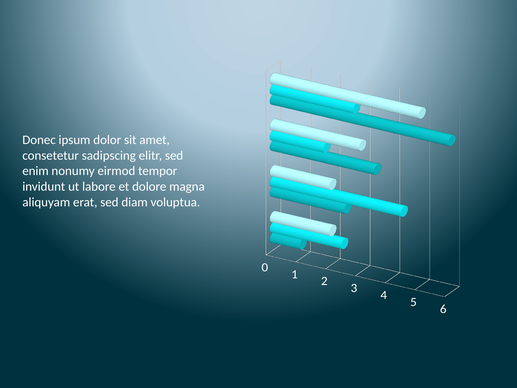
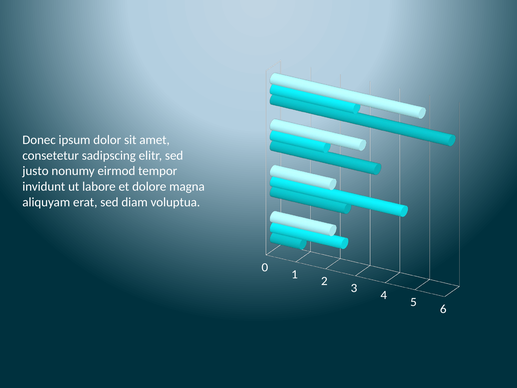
enim: enim -> justo (35, 171)
